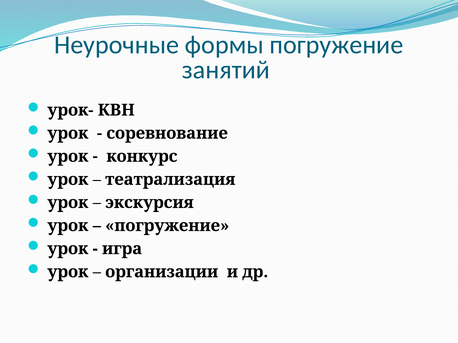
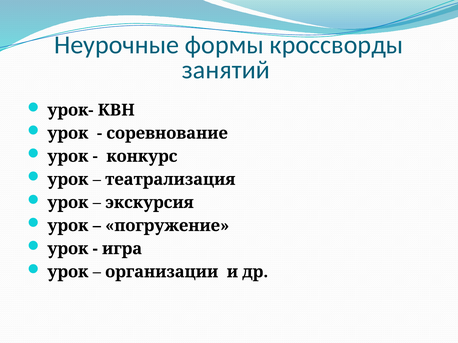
формы погружение: погружение -> кроссворды (336, 45)
